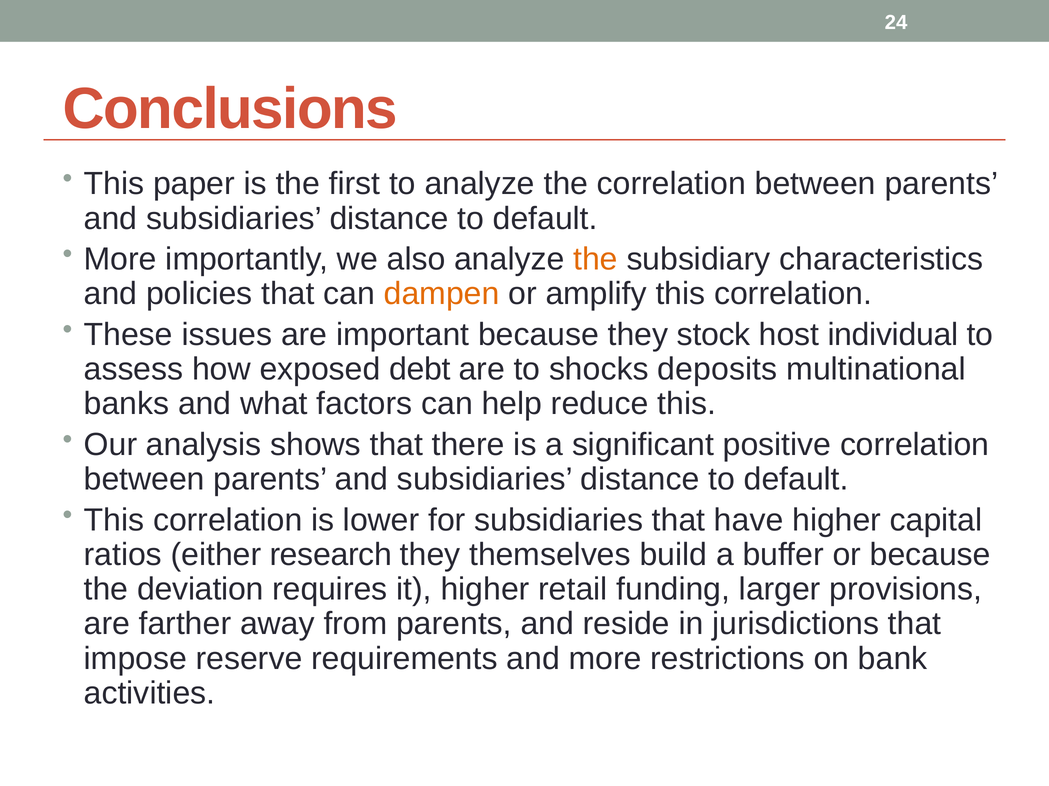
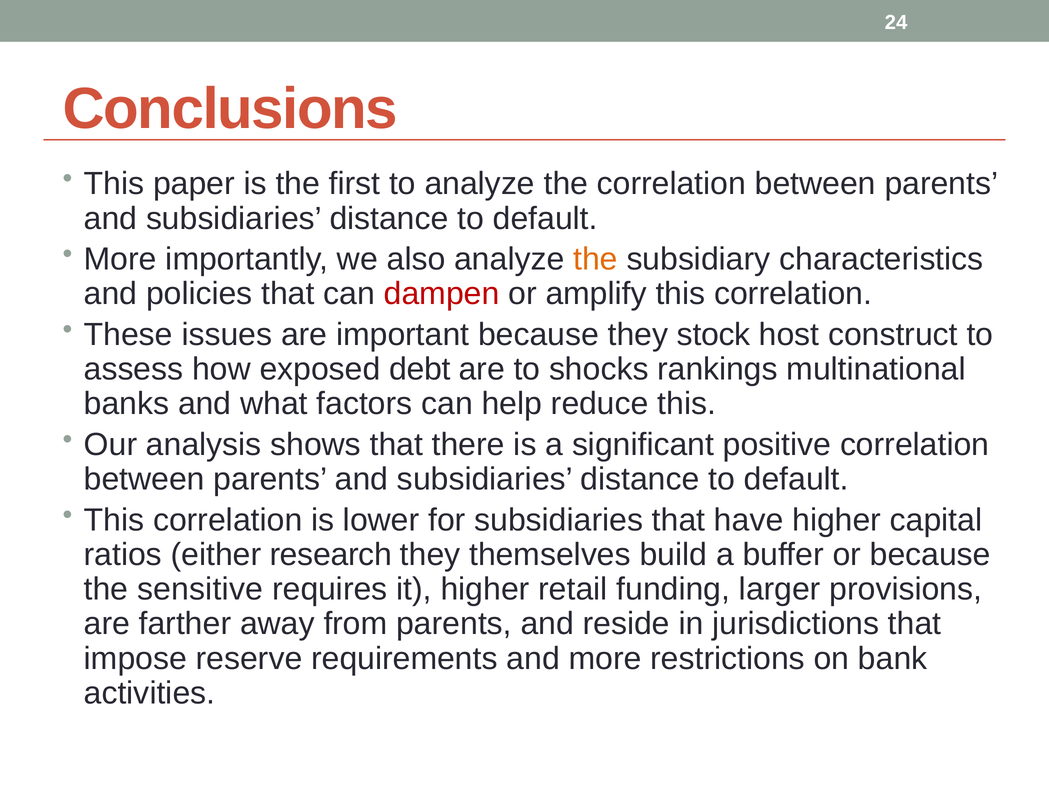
dampen colour: orange -> red (442, 294)
individual: individual -> construct (893, 335)
deposits: deposits -> rankings (718, 370)
deviation: deviation -> sensitive (200, 590)
